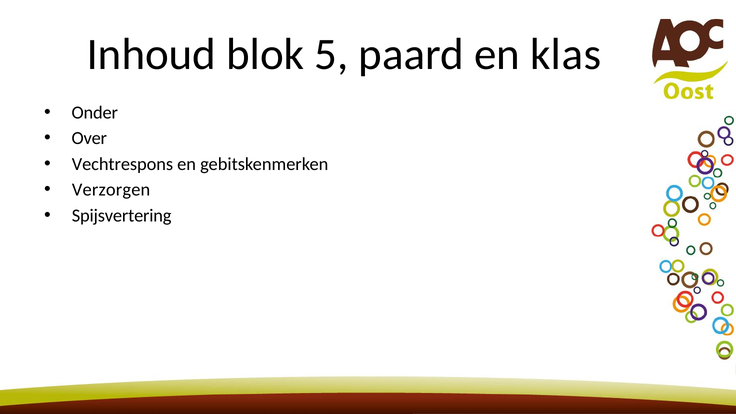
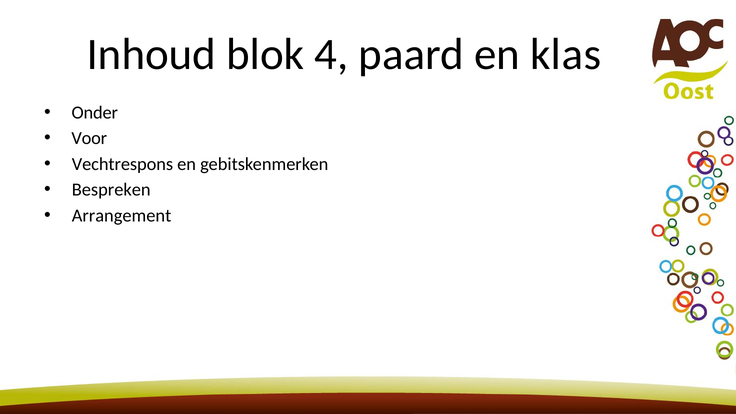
5: 5 -> 4 (331, 54)
Over: Over -> Voor (89, 138)
Verzorgen: Verzorgen -> Bespreken (111, 190)
Spijsvertering: Spijsvertering -> Arrangement (122, 216)
